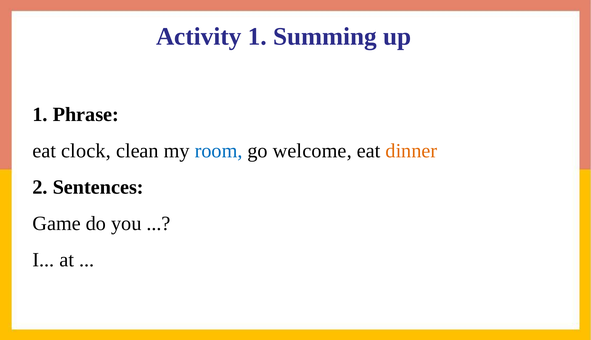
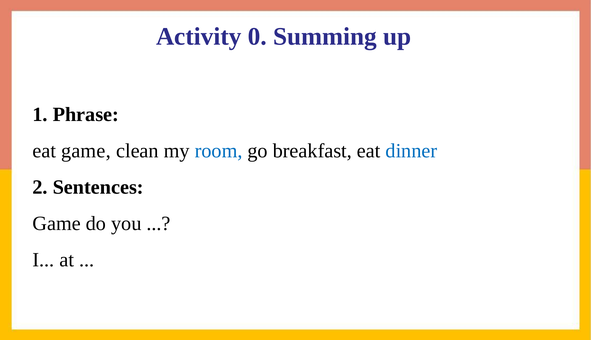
Activity 1: 1 -> 0 (257, 37)
eat clock: clock -> game (86, 151)
welcome: welcome -> breakfast (312, 151)
dinner colour: orange -> blue (411, 151)
